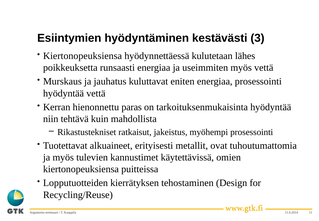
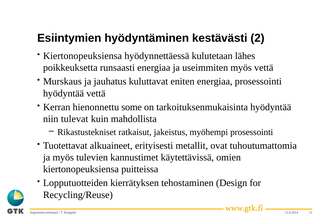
3: 3 -> 2 (258, 38)
paras: paras -> some (132, 107)
tehtävä: tehtävä -> tulevat (75, 119)
